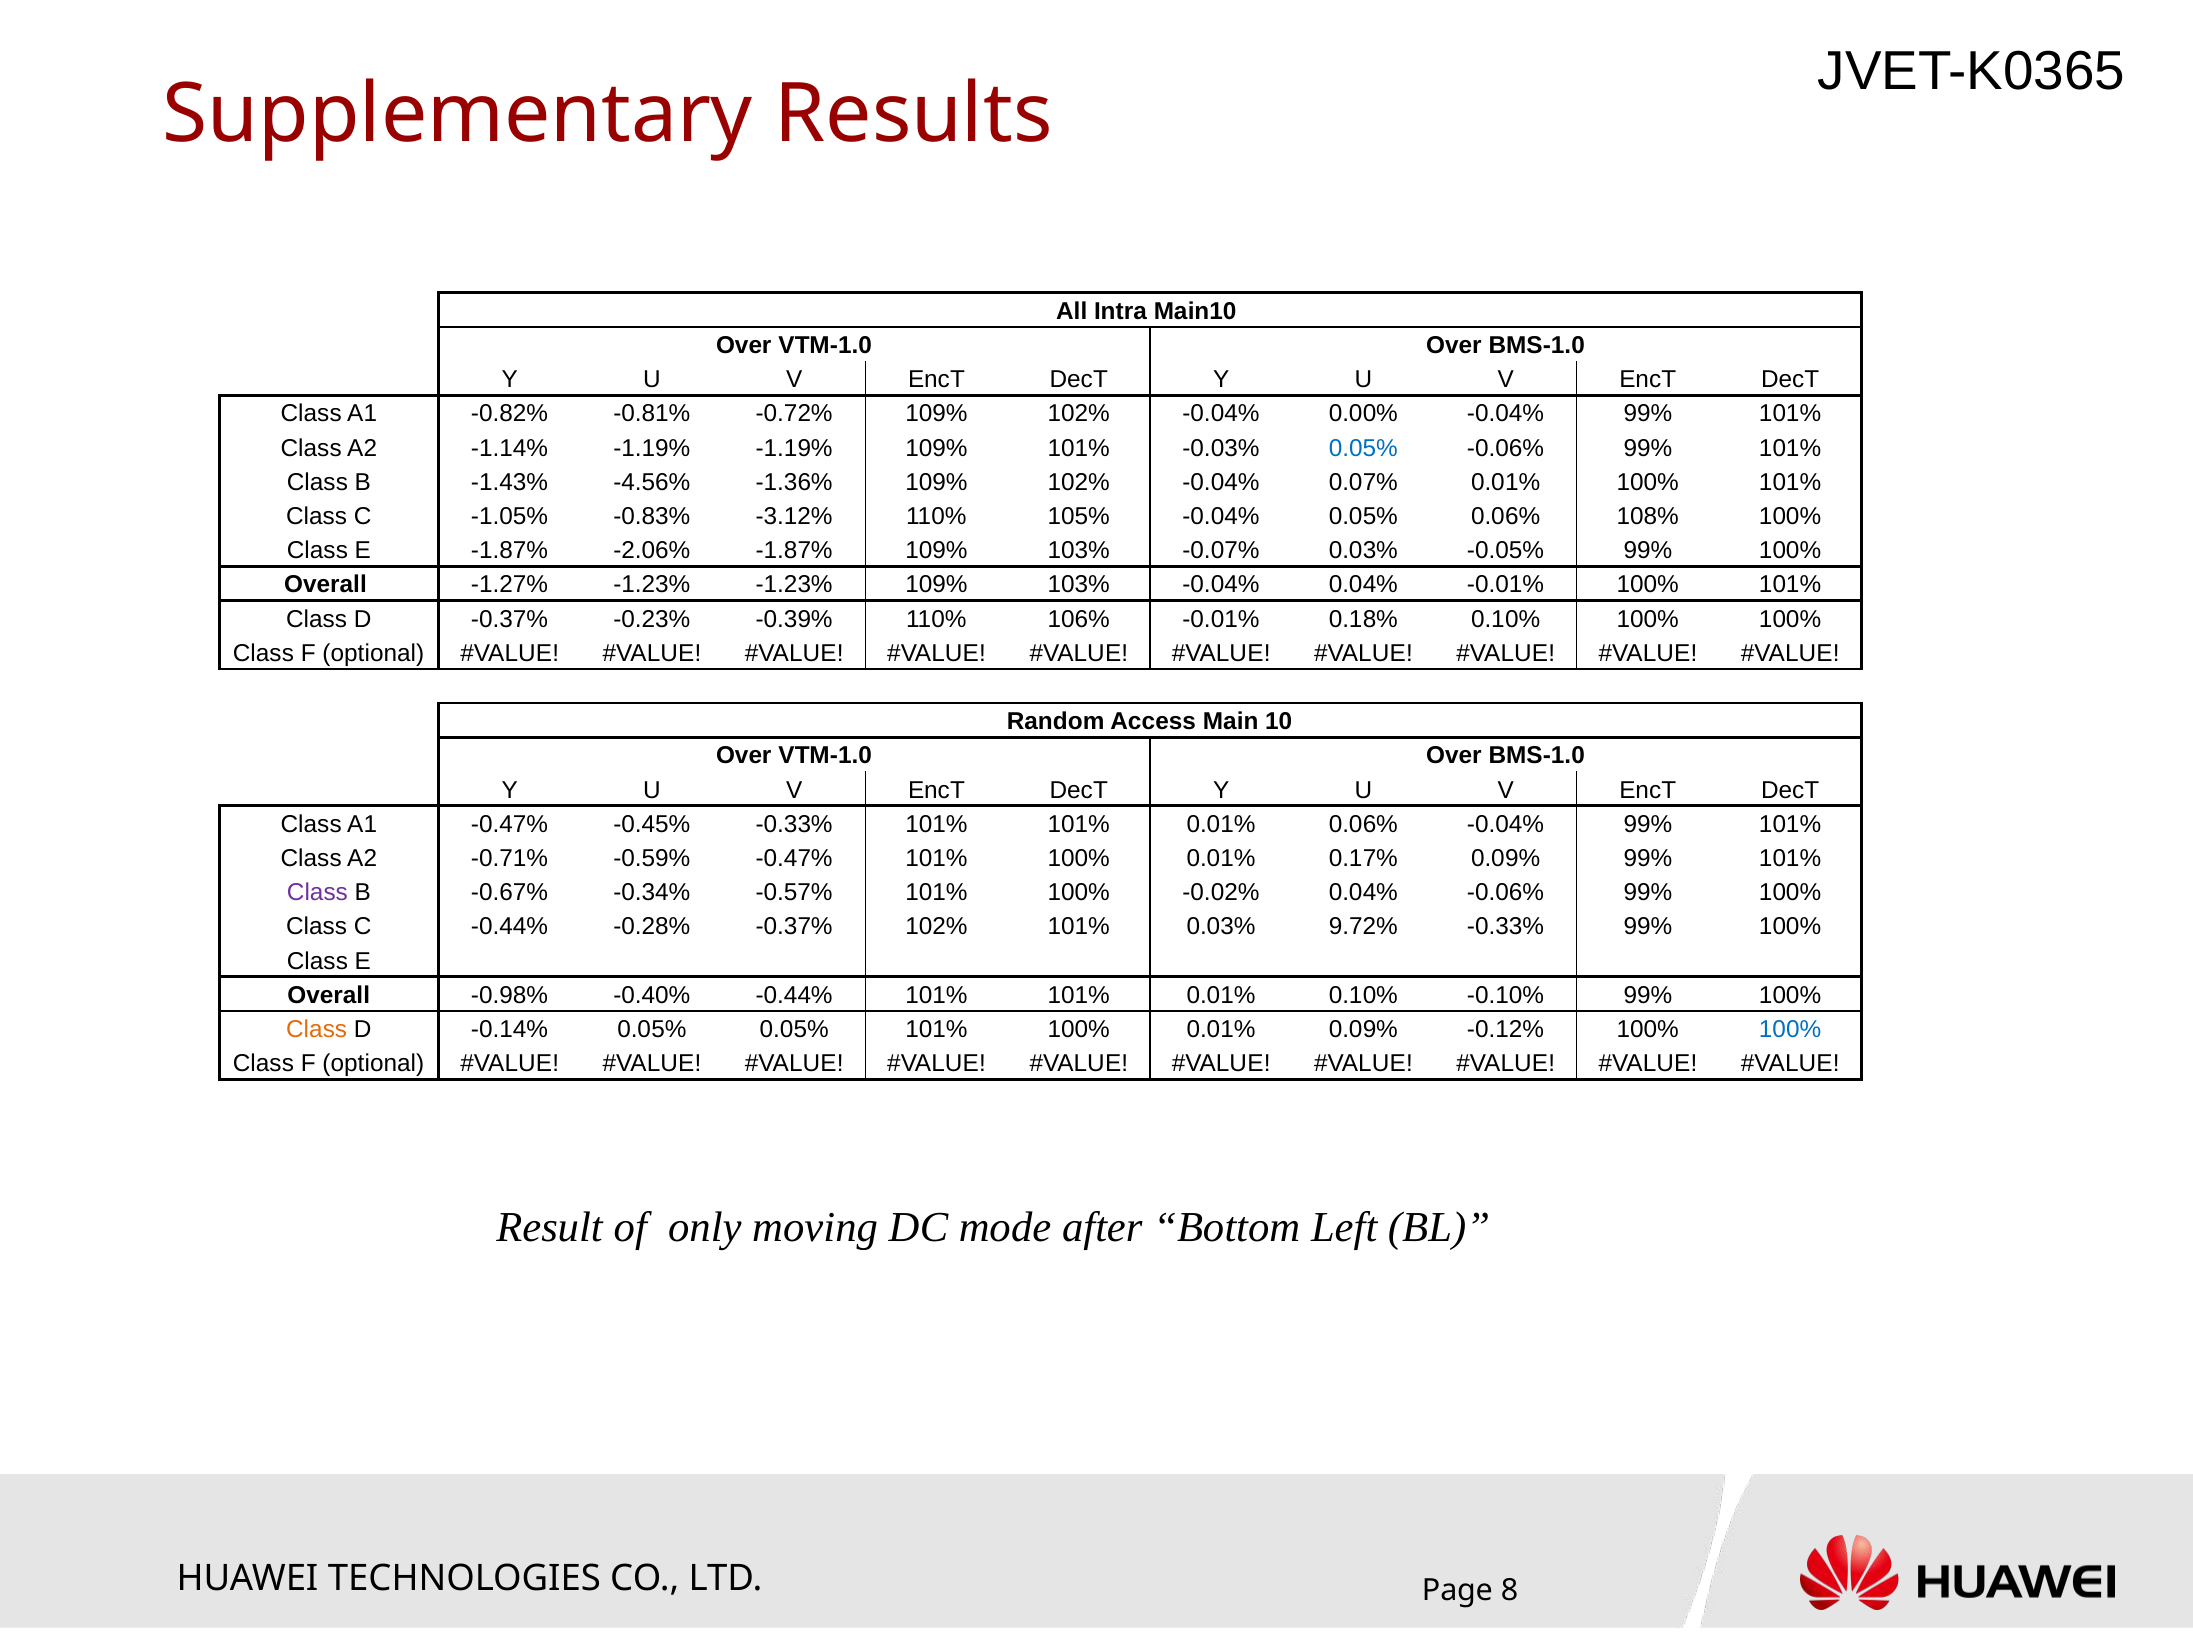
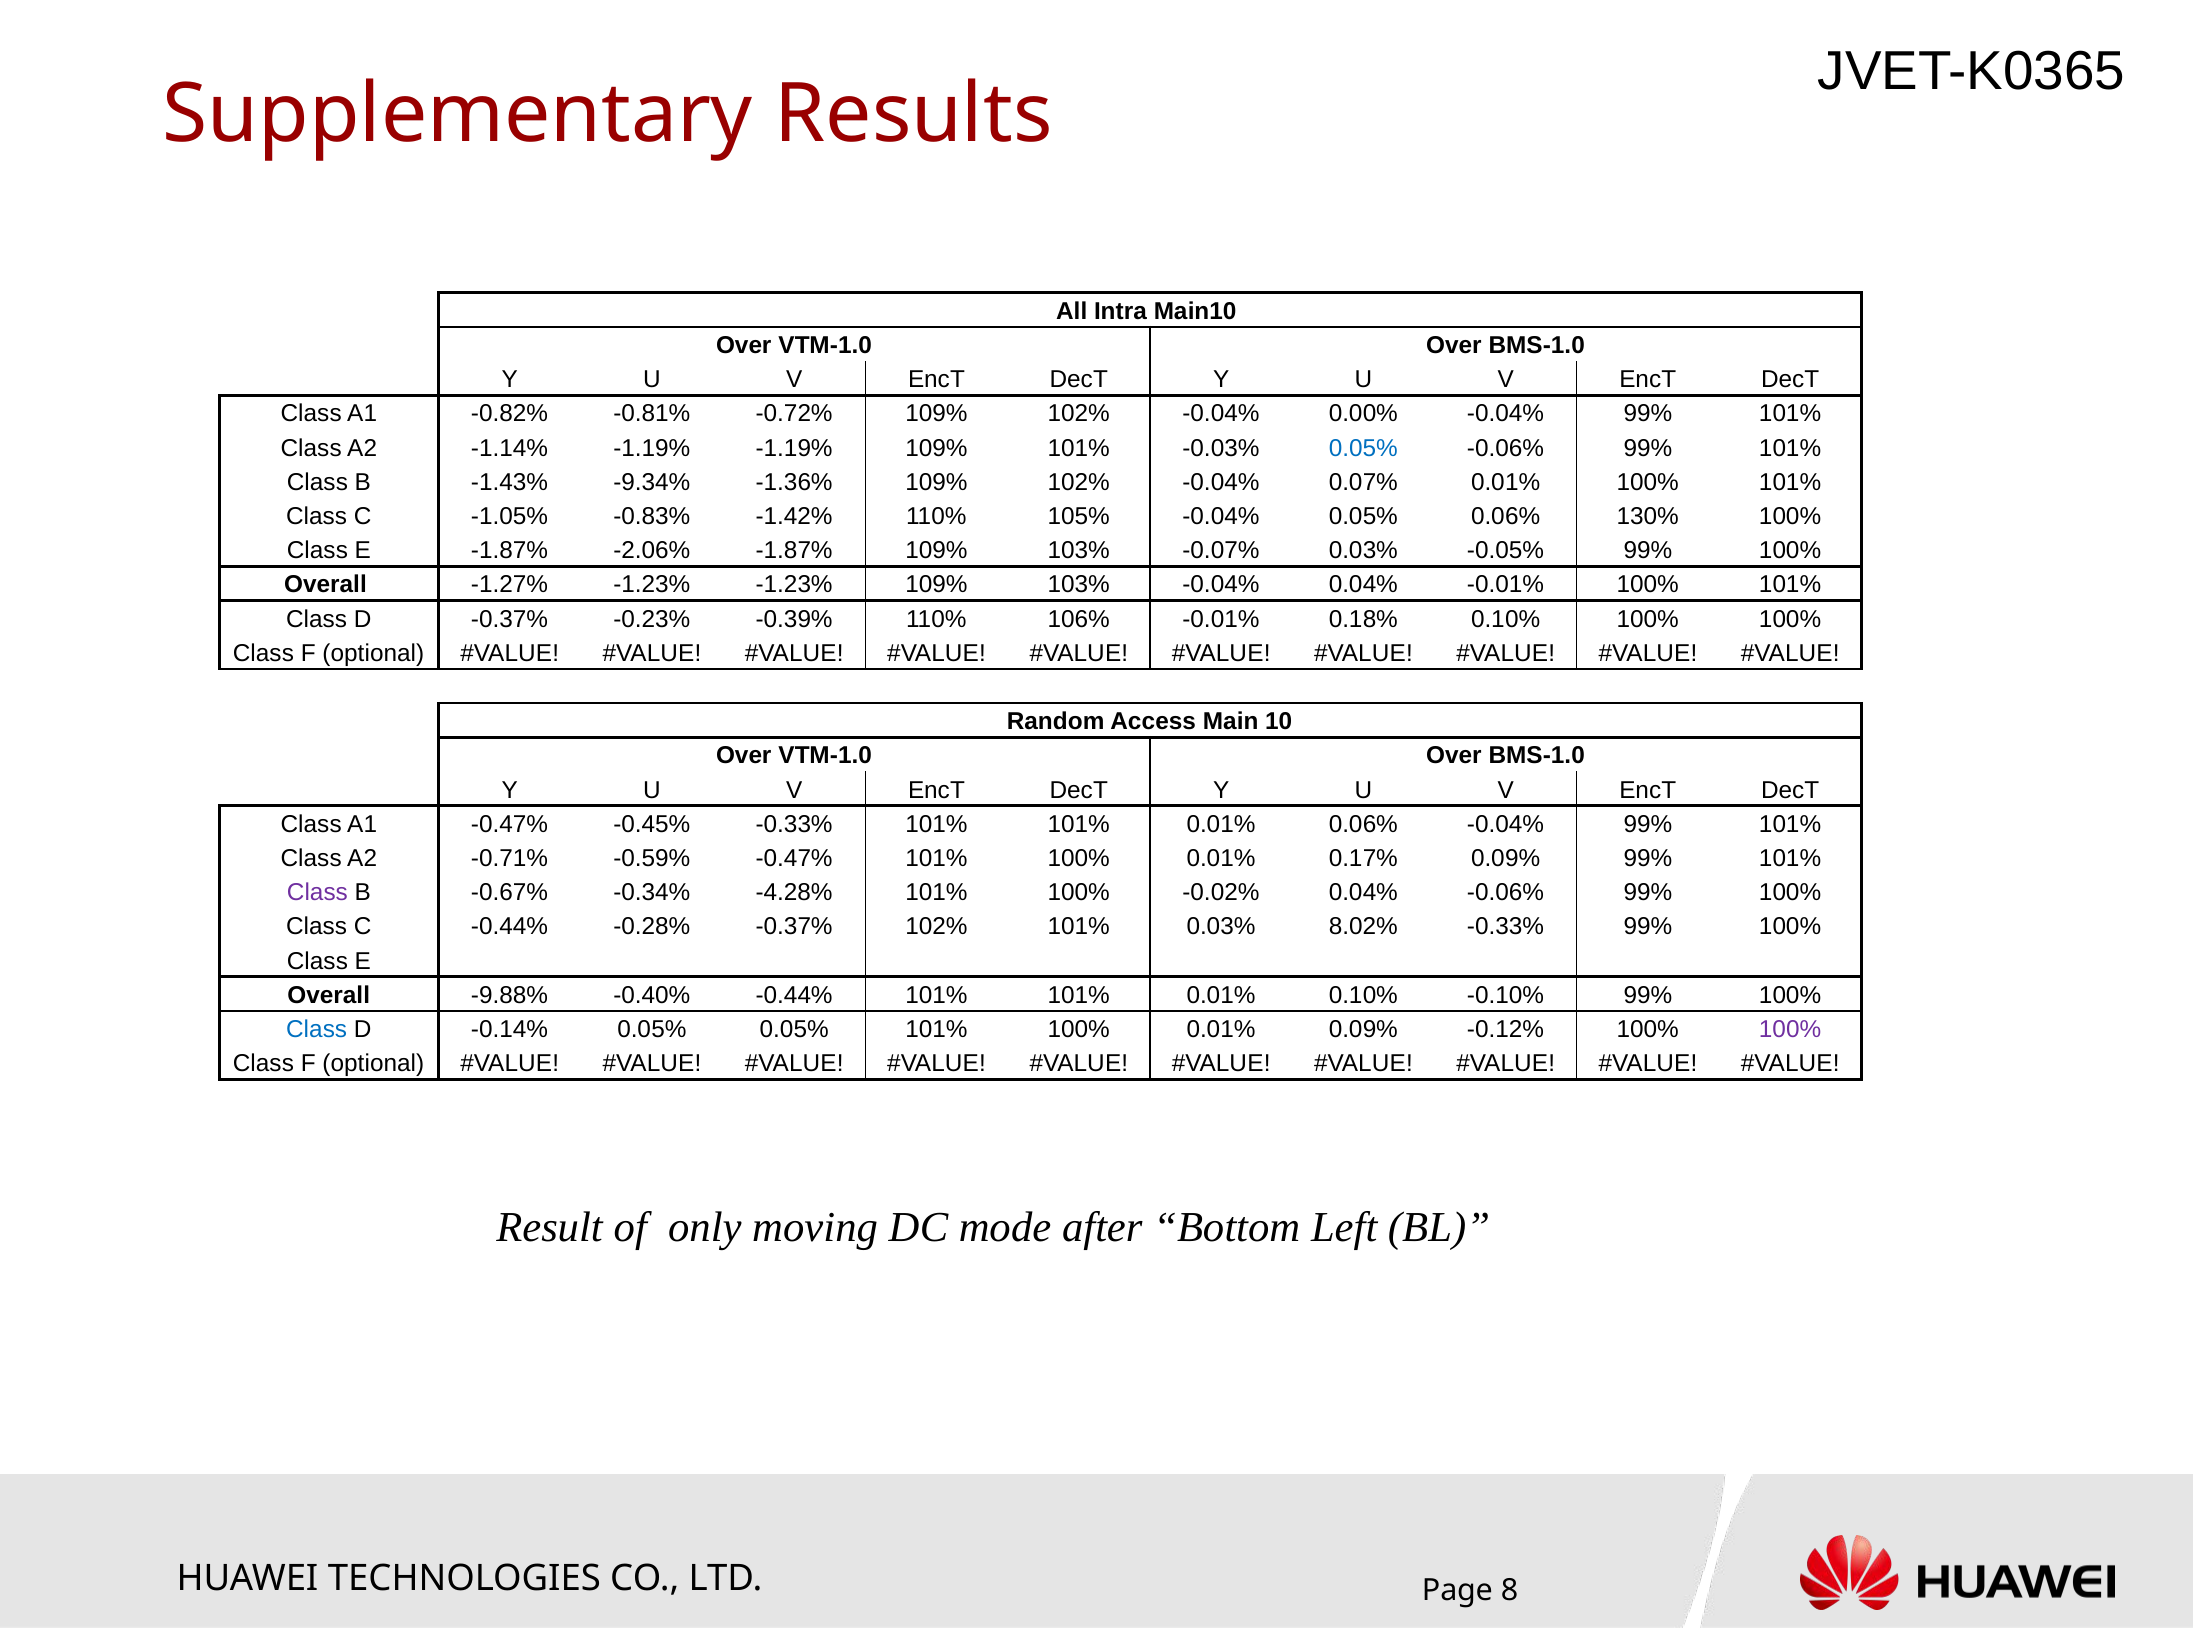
-4.56%: -4.56% -> -9.34% (652, 482)
-3.12%: -3.12% -> -1.42% (794, 516)
108%: 108% -> 130% (1648, 516)
-0.57%: -0.57% -> -4.28% (794, 892)
9.72%: 9.72% -> 8.02% (1363, 927)
-0.98%: -0.98% -> -9.88% (510, 995)
Class colour: orange -> blue (317, 1029)
100% colour: blue -> purple (1790, 1029)
